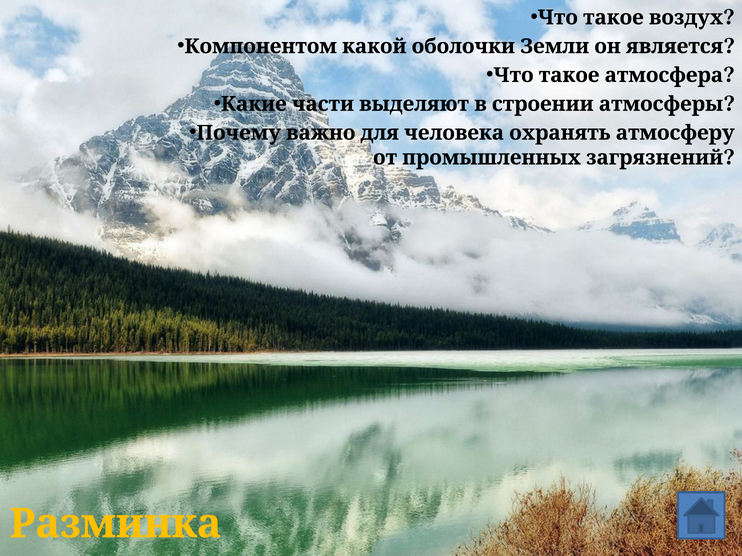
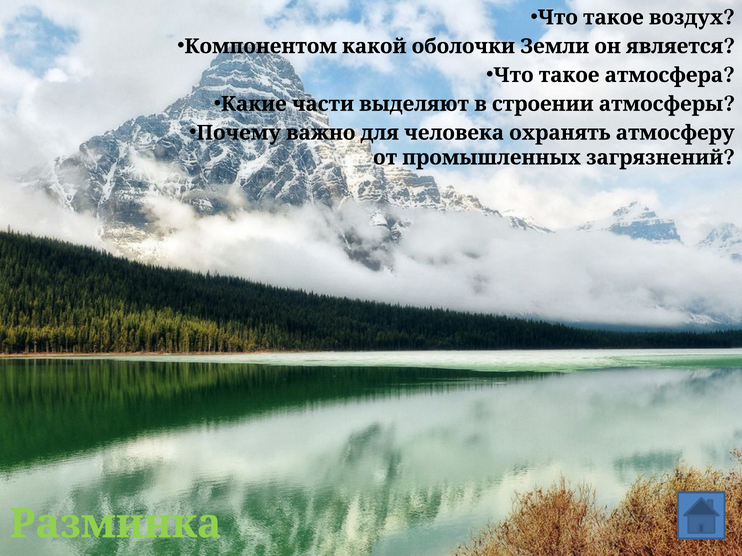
Разминка colour: yellow -> light green (115, 524)
